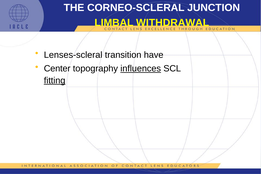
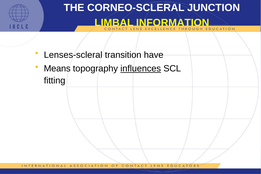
WITHDRAWAL: WITHDRAWAL -> INFORMATION (173, 23)
Center: Center -> Means (57, 69)
fitting underline: present -> none (55, 80)
